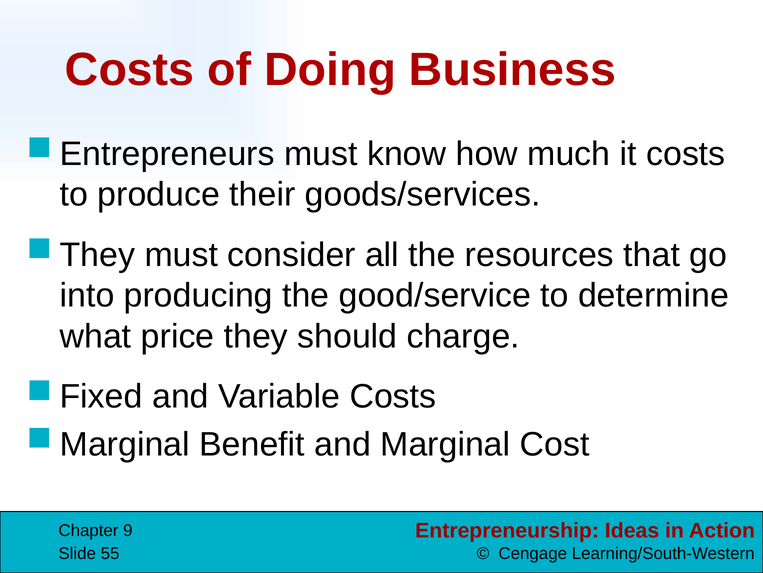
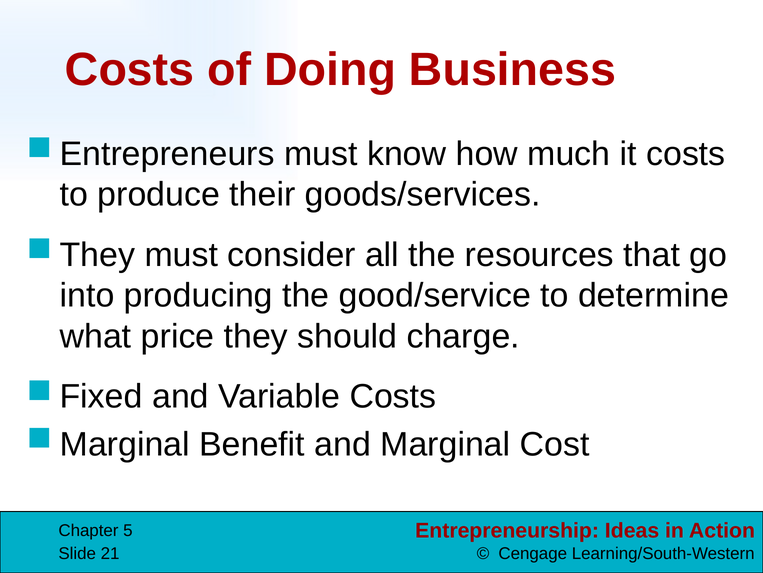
9: 9 -> 5 (128, 530)
55: 55 -> 21 (110, 553)
